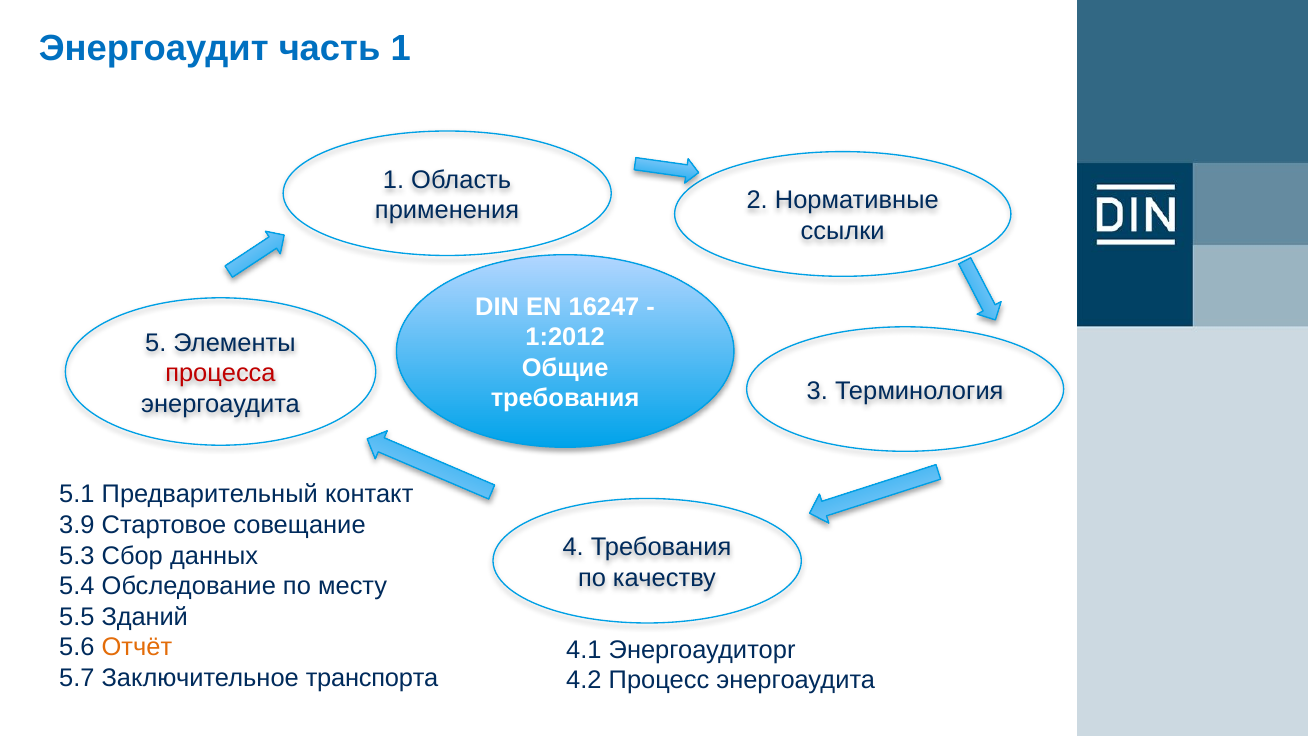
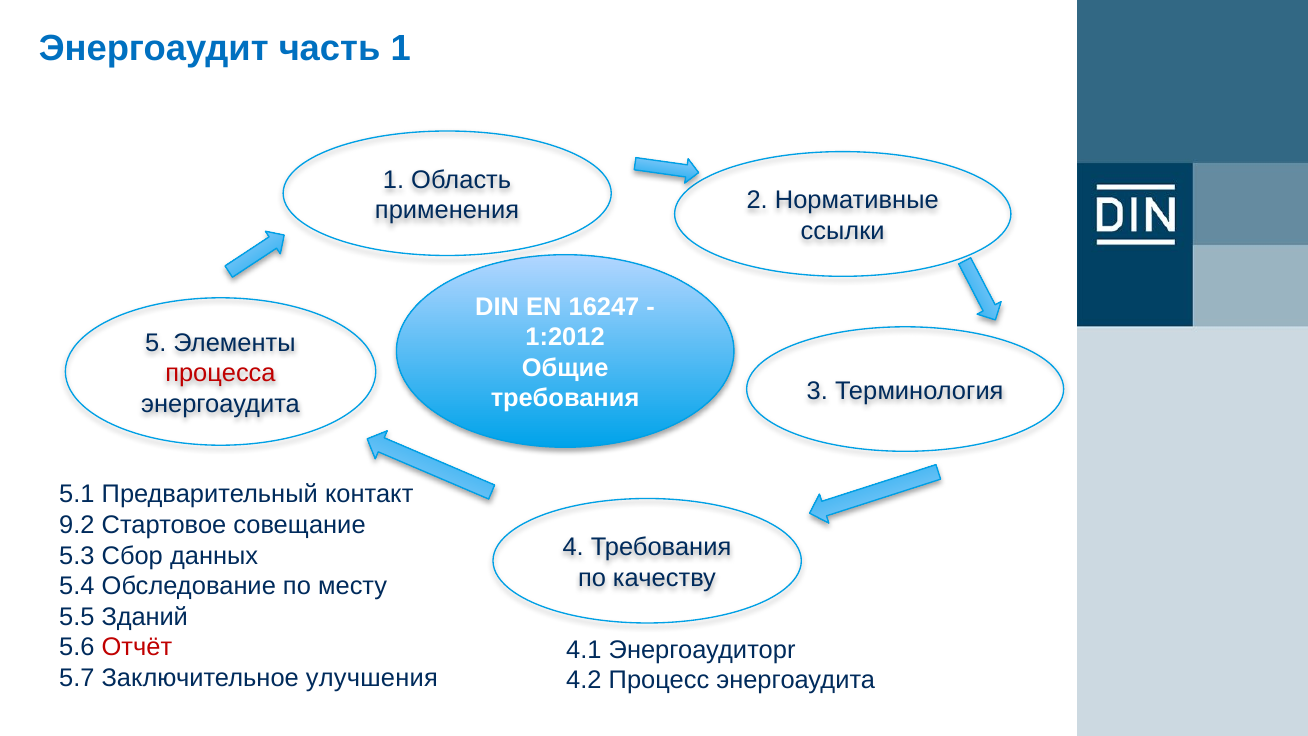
3.9: 3.9 -> 9.2 (77, 525)
Отчёт colour: orange -> red (137, 647)
транспорта: транспорта -> улучшения (372, 678)
